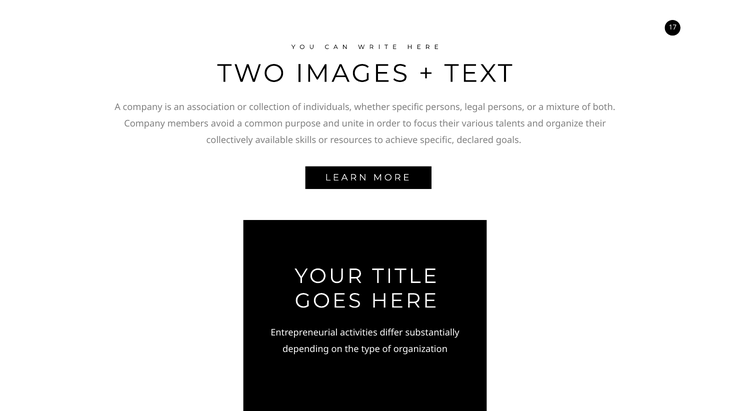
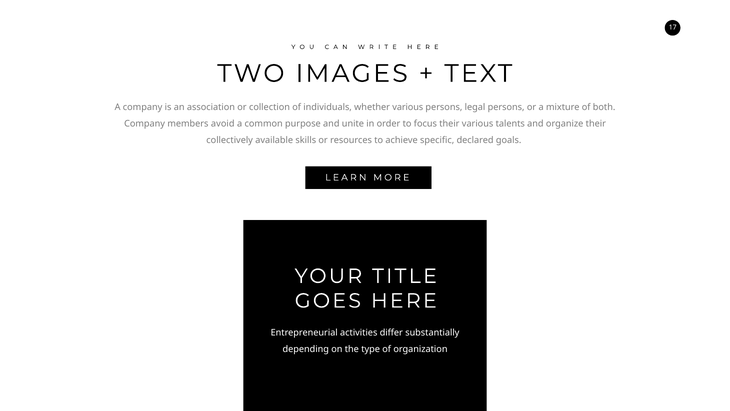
whether specific: specific -> various (408, 107)
